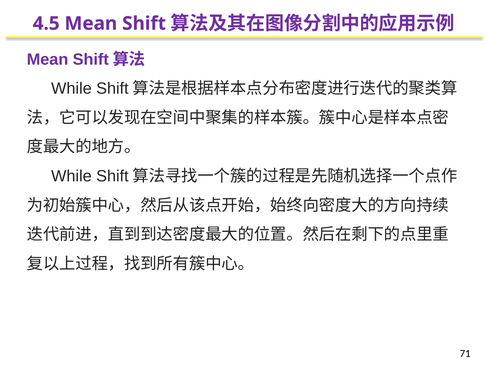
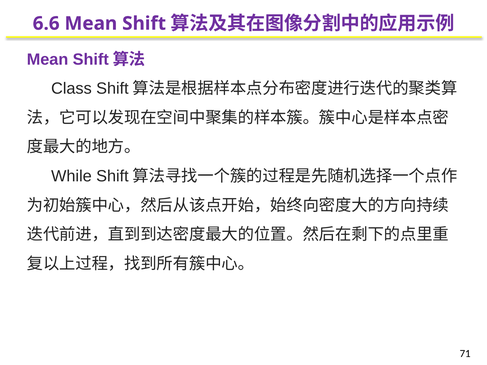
4.5: 4.5 -> 6.6 (46, 24)
While: While -> Class (71, 89)
